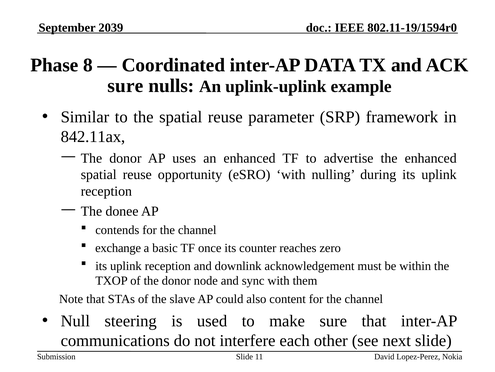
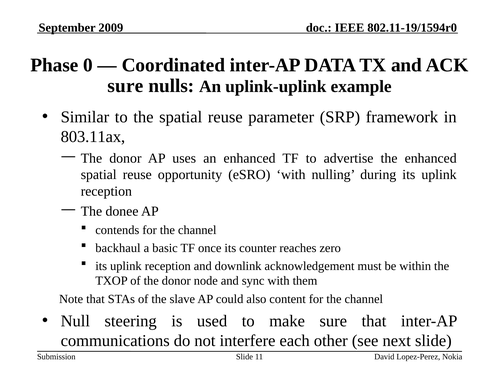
2039: 2039 -> 2009 (111, 28)
8: 8 -> 0 (88, 65)
842.11ax: 842.11ax -> 803.11ax (93, 136)
exchange: exchange -> backhaul (118, 247)
